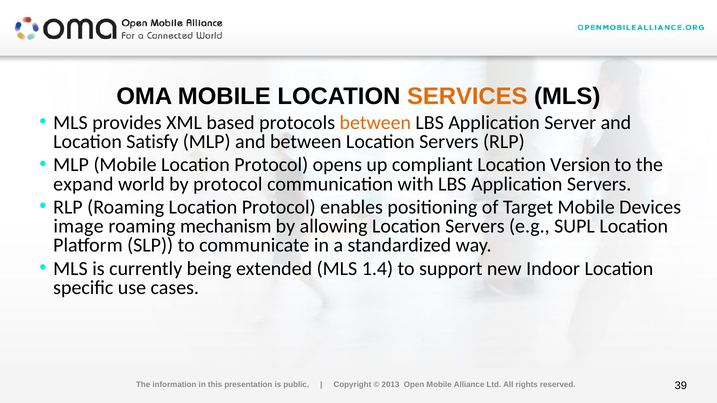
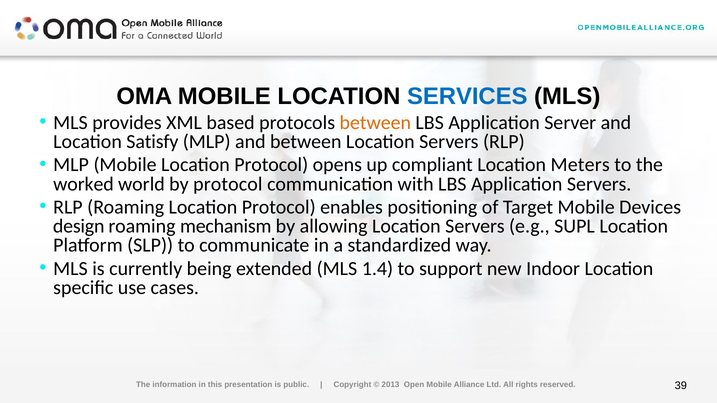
SERVICES colour: orange -> blue (467, 97)
Version: Version -> Meters (580, 165)
expand: expand -> worked (84, 184)
image: image -> design (79, 226)
